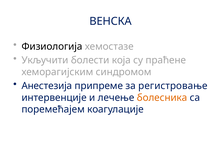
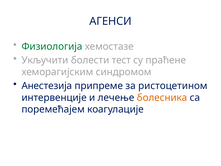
ВЕНСКА: ВЕНСКА -> АГЕНСИ (111, 21)
Физиологија colour: black -> green (52, 46)
која: која -> тест (121, 60)
рeгистровање: рeгистровање -> ристоцетином (173, 86)
